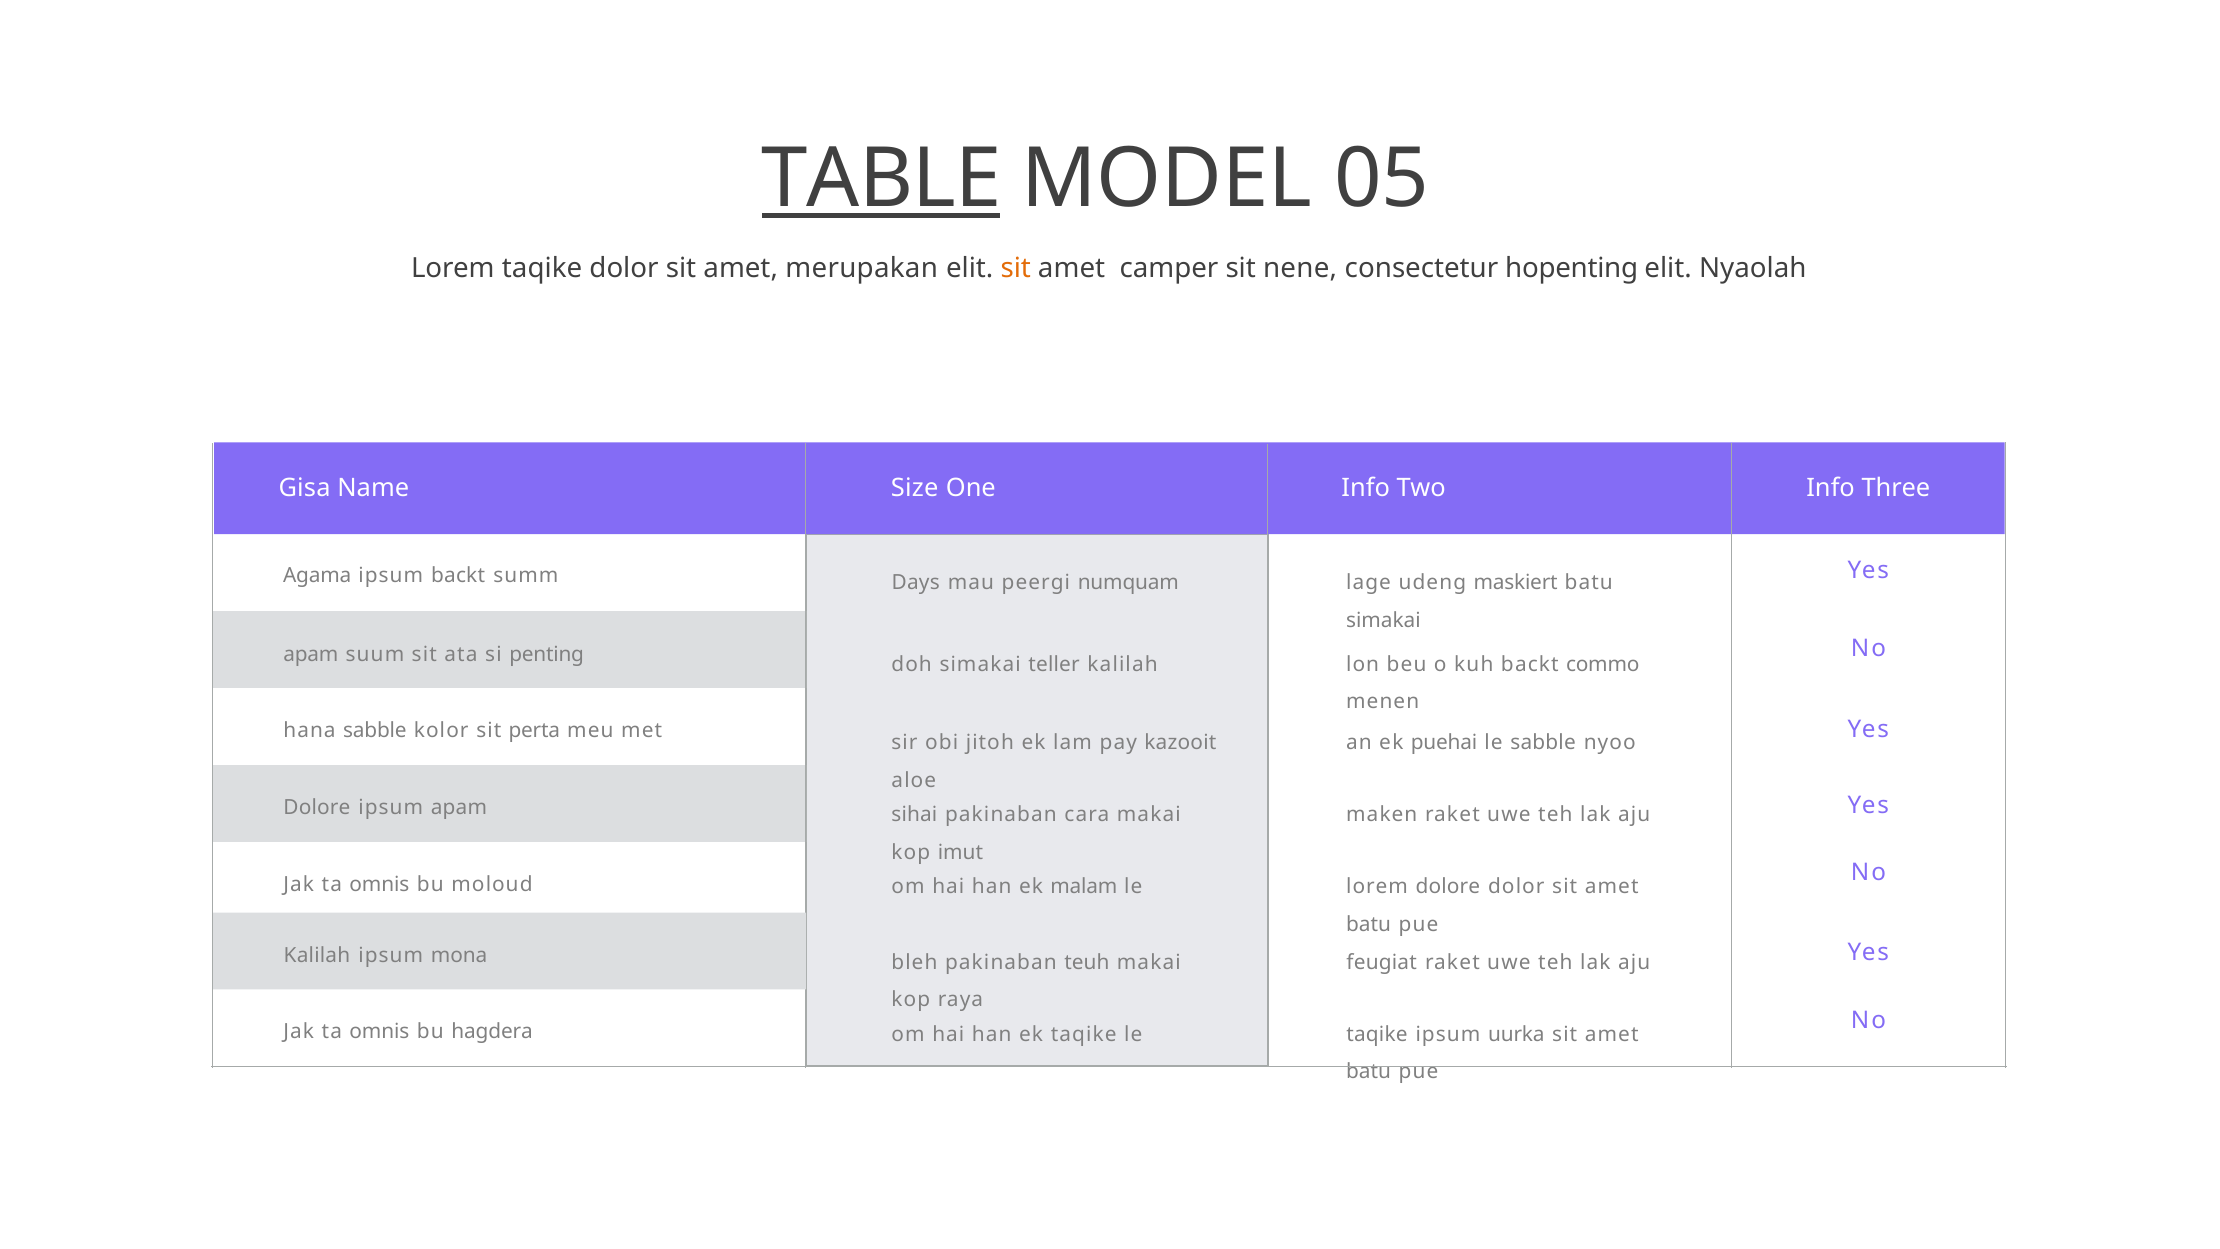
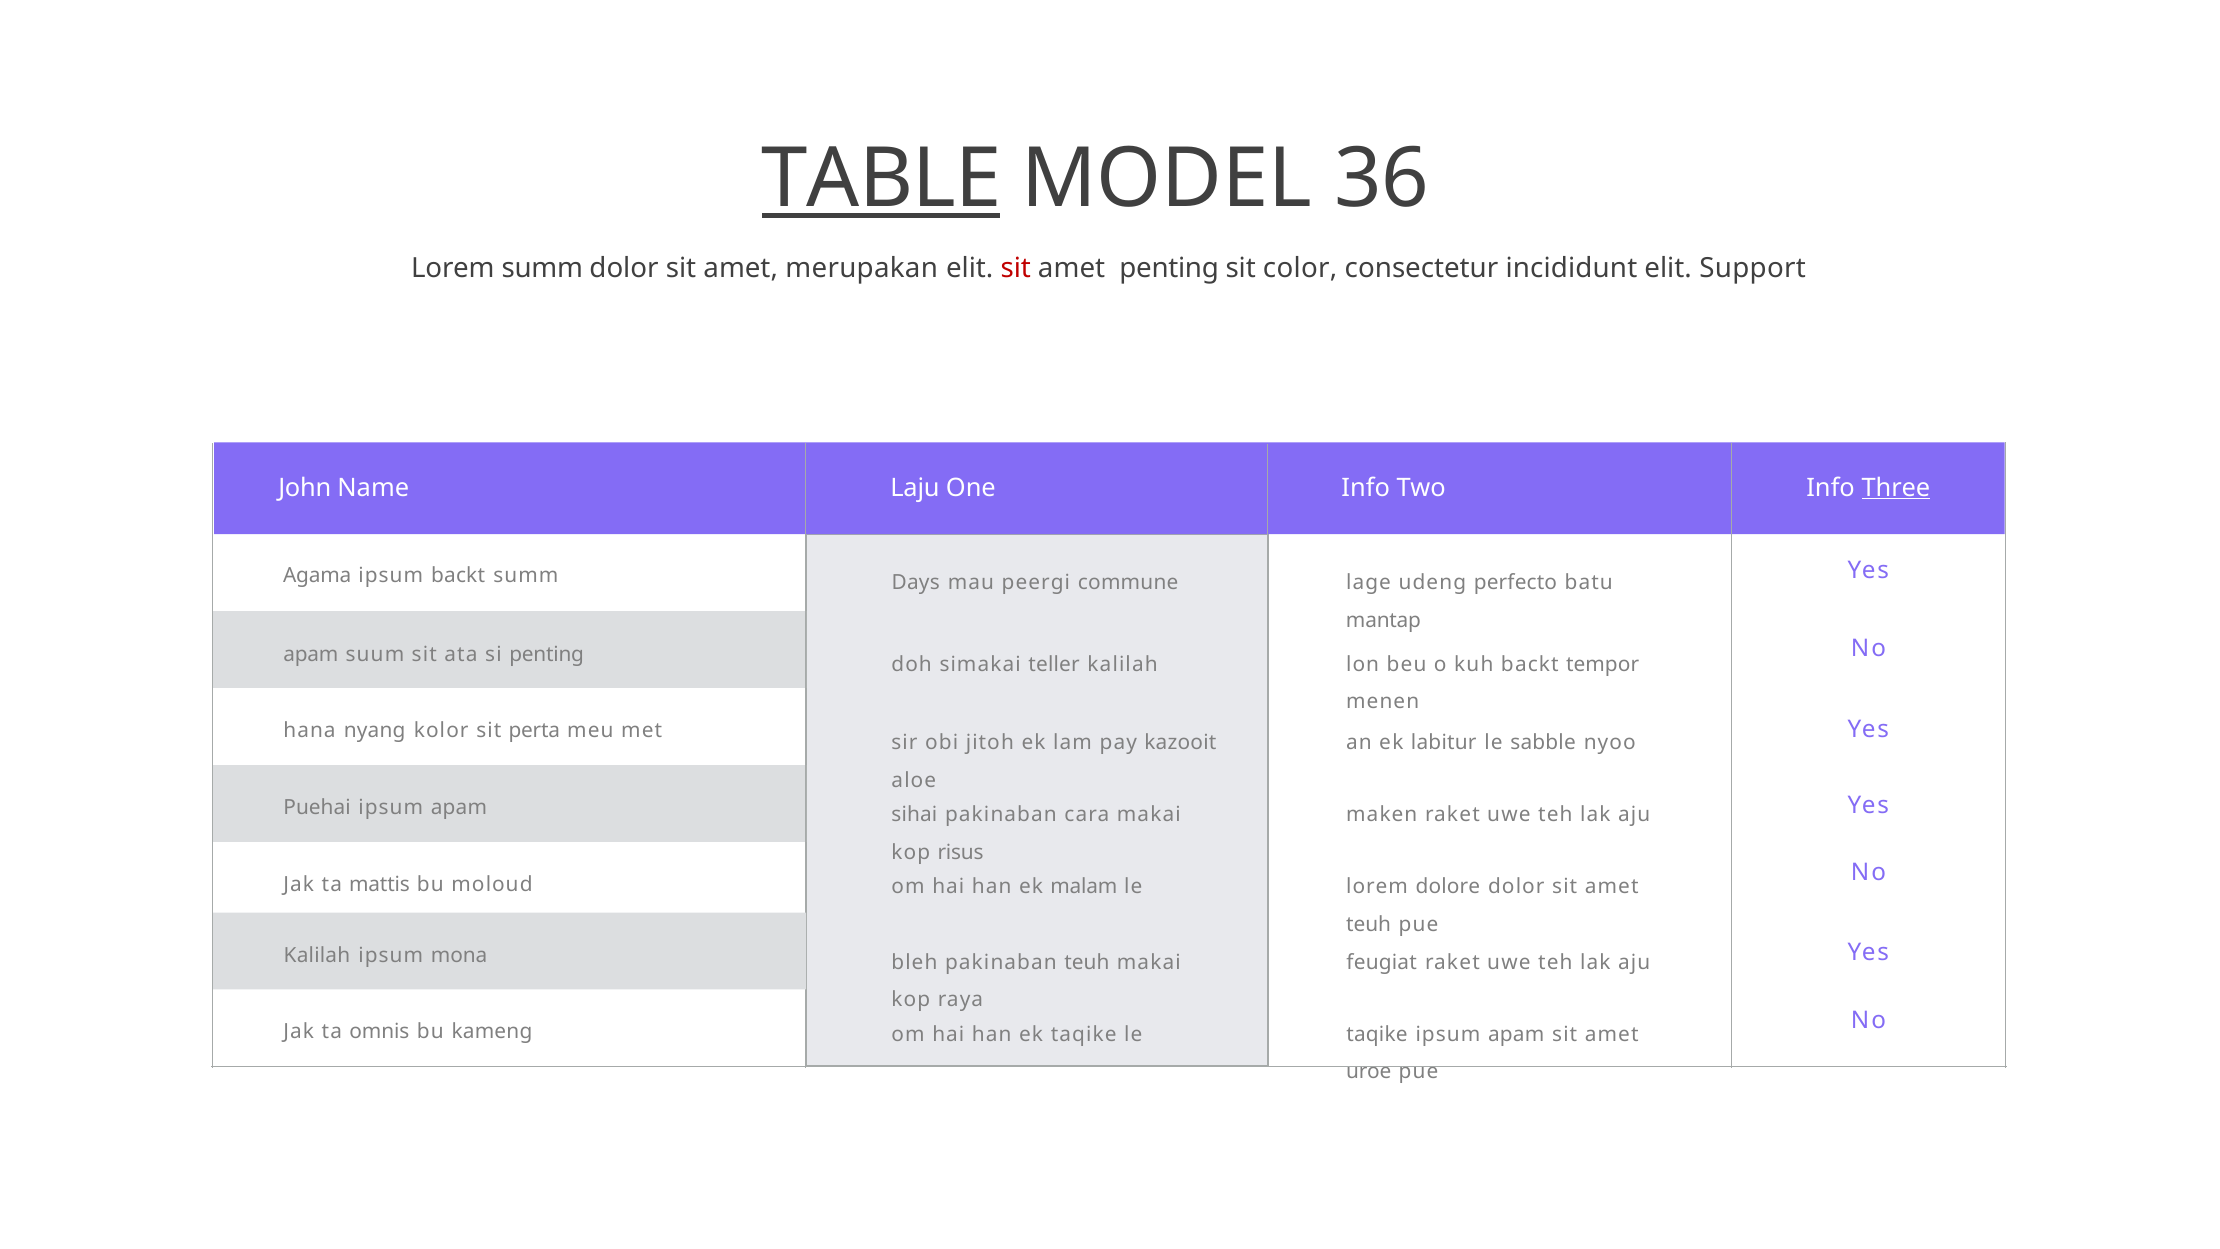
05: 05 -> 36 (1382, 179)
Lorem taqike: taqike -> summ (542, 269)
sit colour: orange -> red (1016, 269)
amet camper: camper -> penting (1169, 269)
nene: nene -> color (1300, 269)
hopenting: hopenting -> incididunt (1571, 269)
Nyaolah: Nyaolah -> Support (1753, 269)
Gisa: Gisa -> John (305, 488)
Size: Size -> Laju (915, 488)
Three underline: none -> present (1896, 488)
numquam: numquam -> commune (1128, 583)
maskiert: maskiert -> perfecto (1515, 583)
simakai: simakai -> mantap (1384, 620)
commo: commo -> tempor (1603, 664)
hana sabble: sabble -> nyang (375, 731)
puehai: puehai -> labitur (1444, 743)
Dolore: Dolore -> Puehai (317, 808)
imut: imut -> risus (961, 852)
omnis: omnis -> mattis (379, 884)
batu: batu -> teuh (1369, 924)
hagdera: hagdera -> kameng (492, 1032)
uurka: uurka -> apam (1516, 1034)
batu: batu -> uroe (1369, 1072)
